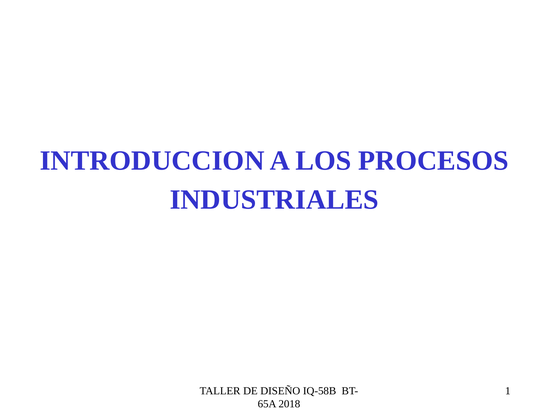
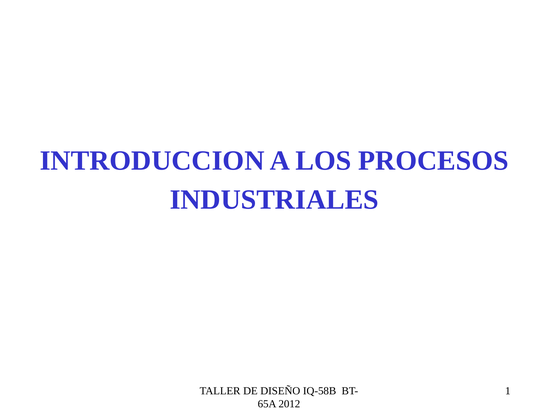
2018: 2018 -> 2012 (289, 404)
